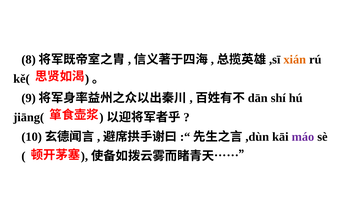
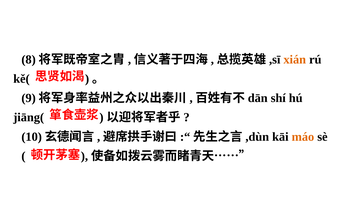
máo colour: purple -> orange (303, 136)
